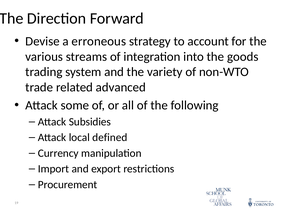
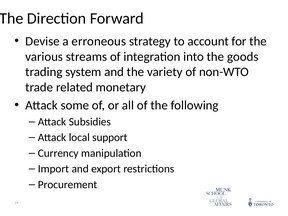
advanced: advanced -> monetary (121, 87)
defined: defined -> support (110, 137)
